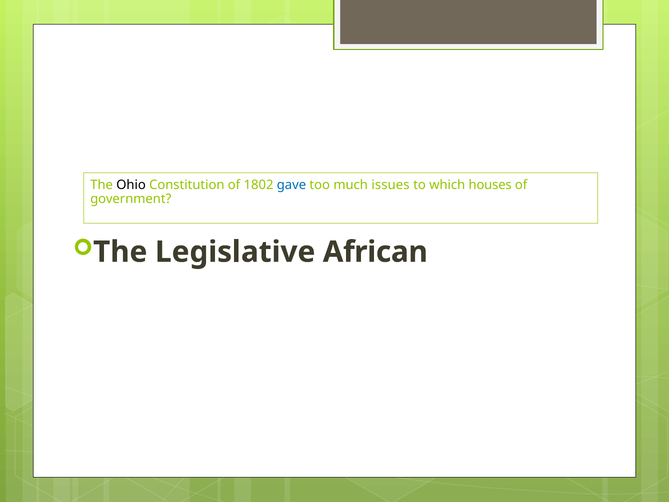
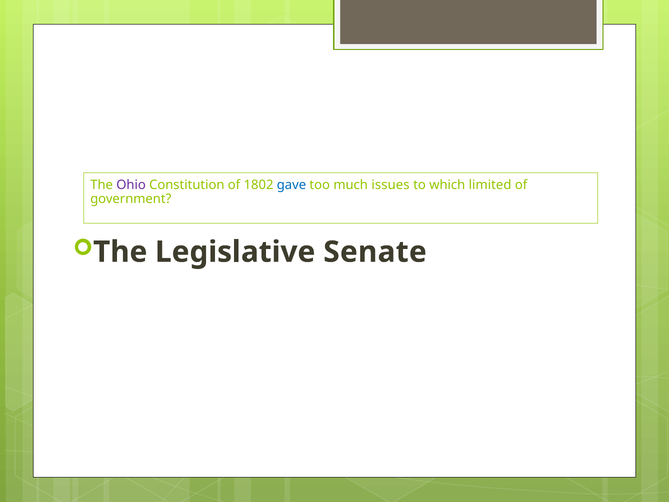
Ohio colour: black -> purple (131, 185)
houses: houses -> limited (490, 185)
African: African -> Senate (375, 252)
